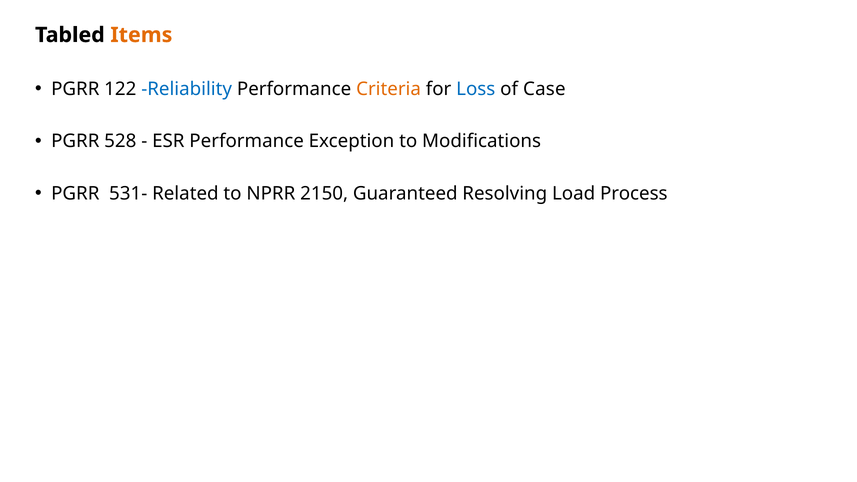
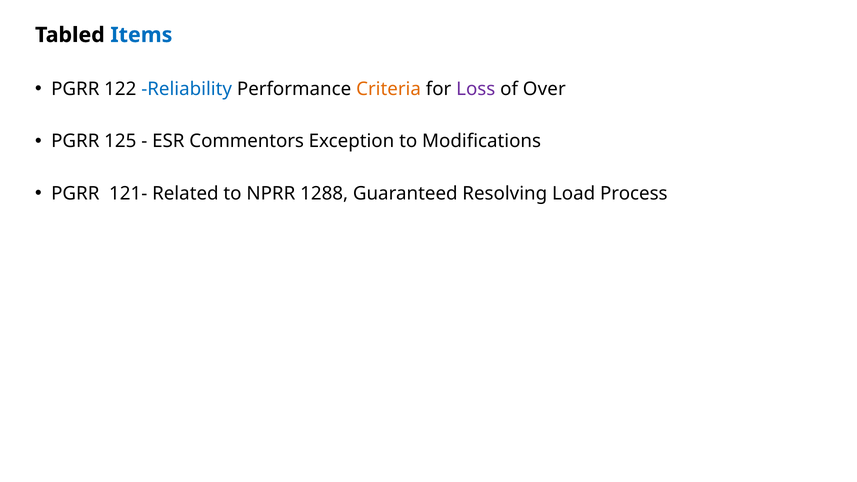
Items colour: orange -> blue (141, 35)
Loss colour: blue -> purple (476, 89)
Case: Case -> Over (544, 89)
528: 528 -> 125 (120, 141)
ESR Performance: Performance -> Commentors (247, 141)
531-: 531- -> 121- (128, 194)
2150: 2150 -> 1288 (324, 194)
